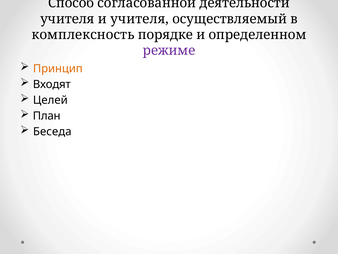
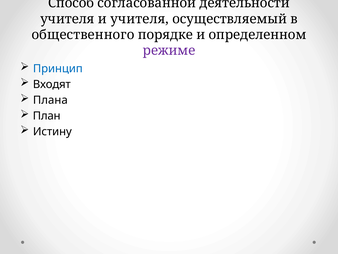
комплексность: комплексность -> общественного (83, 35)
Принцип colour: orange -> blue (58, 68)
Целей: Целей -> Плана (50, 100)
Беседа: Беседа -> Истину (52, 131)
